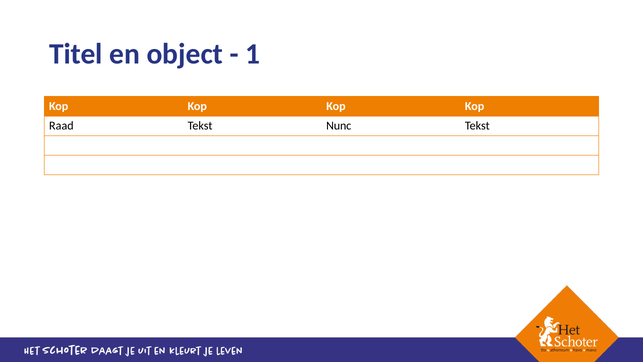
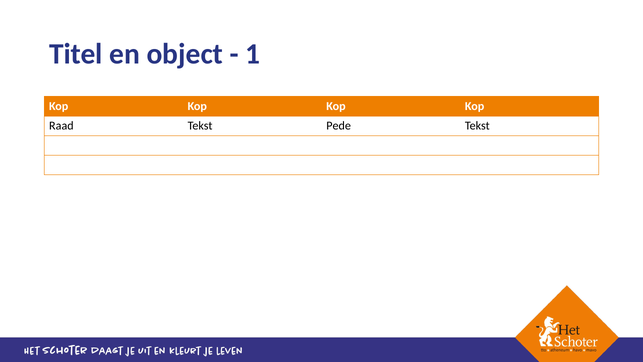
Nunc: Nunc -> Pede (339, 126)
